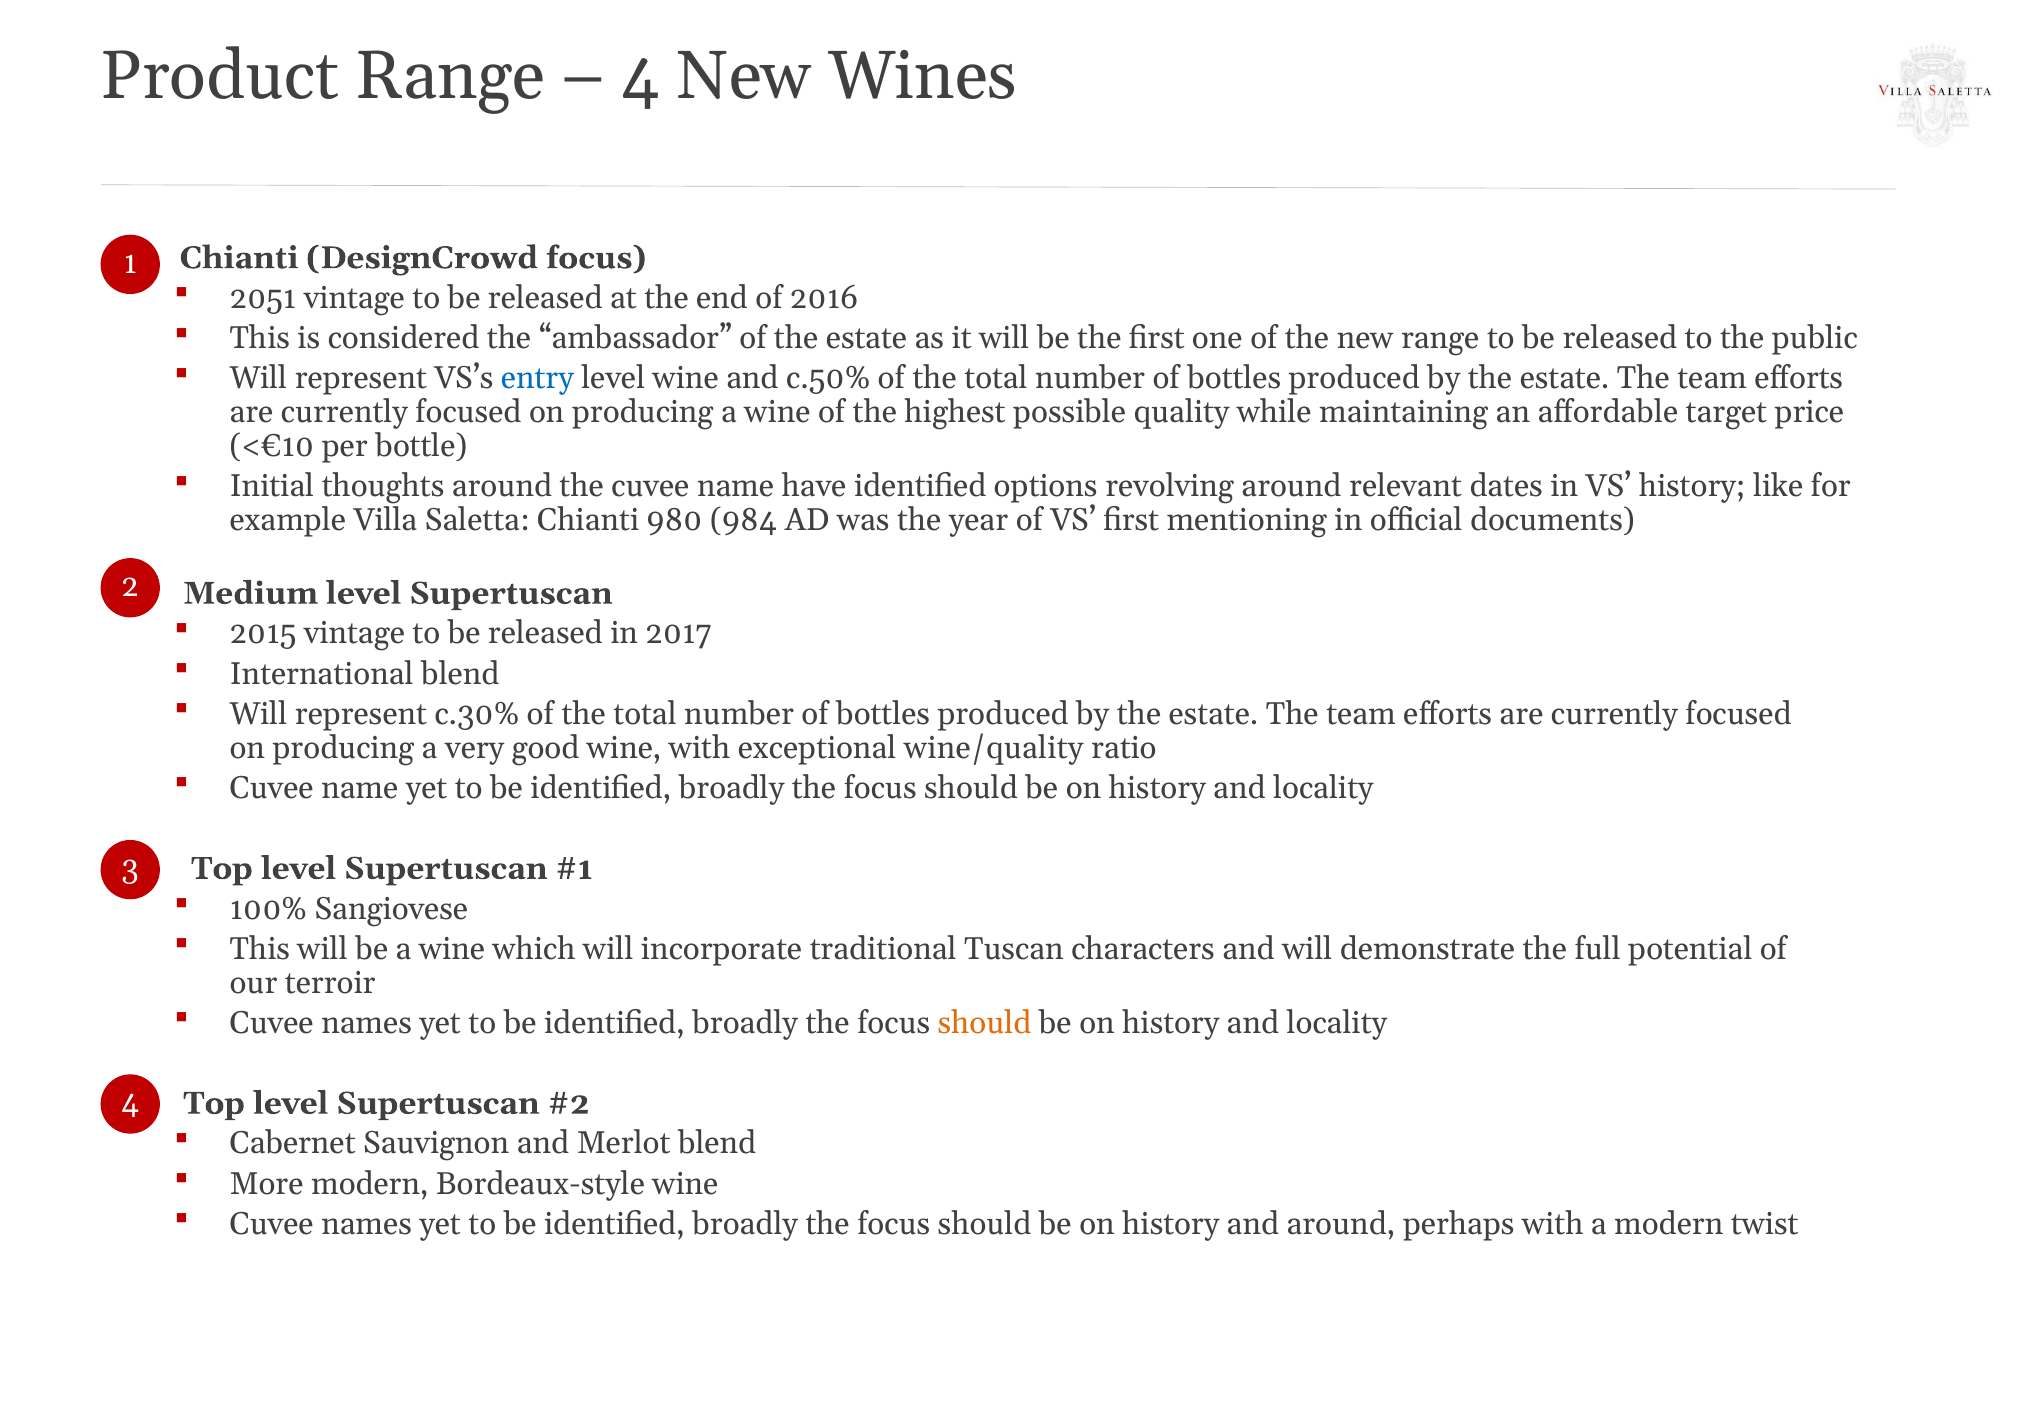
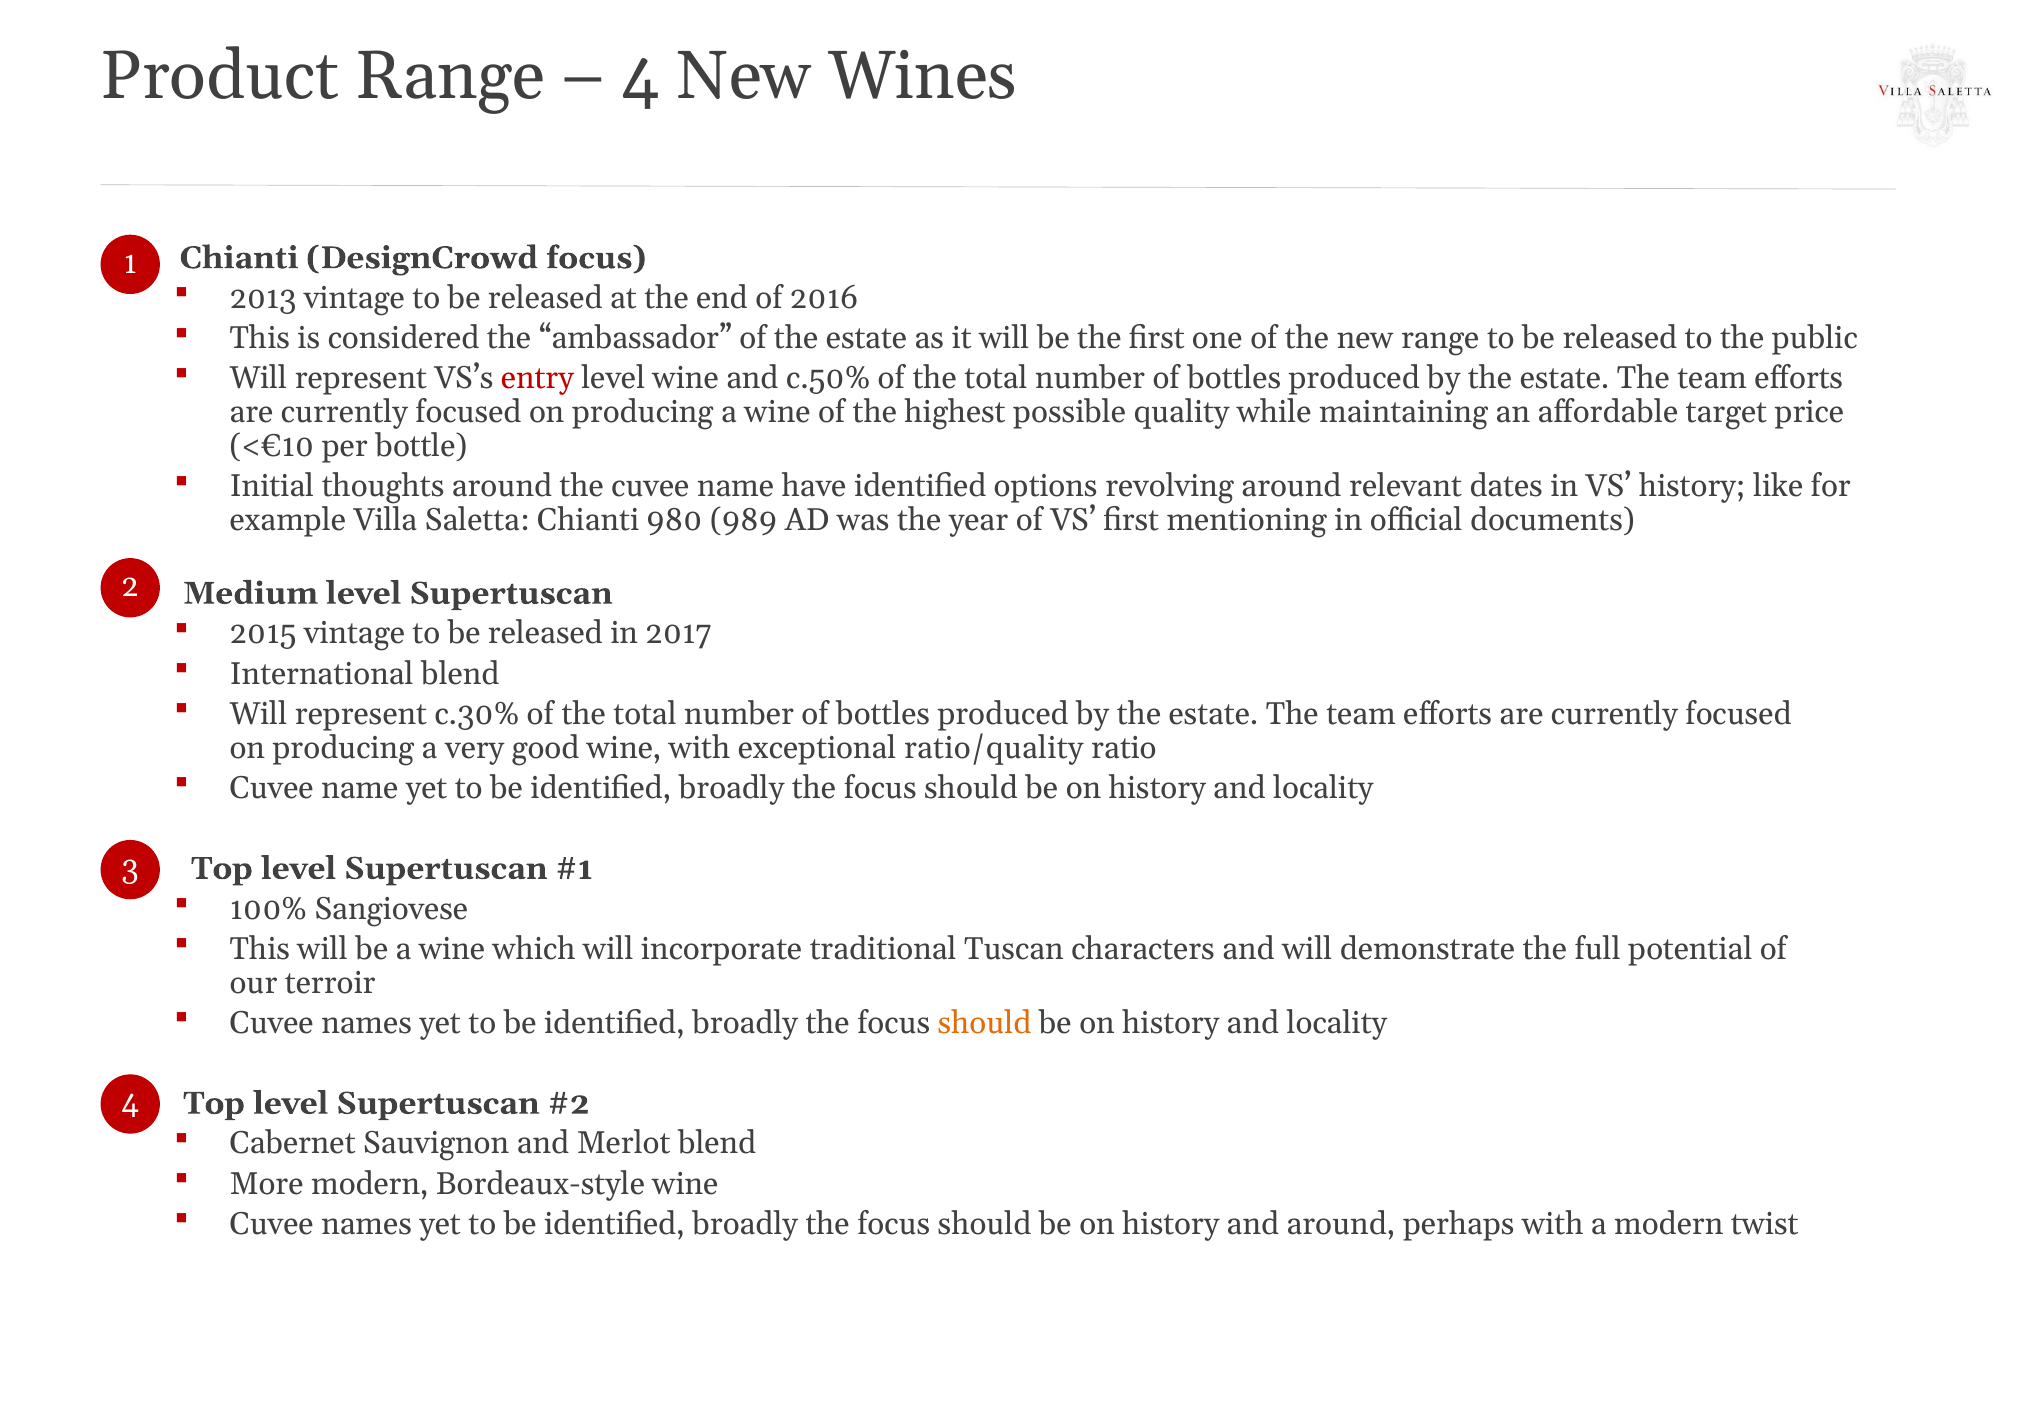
2051: 2051 -> 2013 (263, 298)
entry colour: blue -> red (537, 378)
984: 984 -> 989 (743, 520)
wine/quality: wine/quality -> ratio/quality (994, 748)
